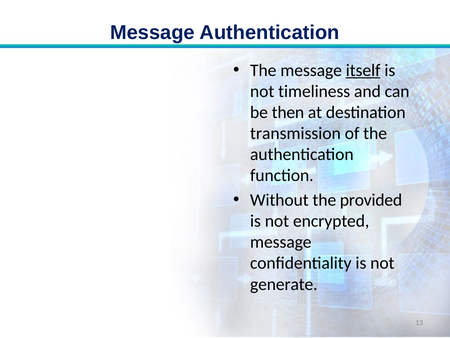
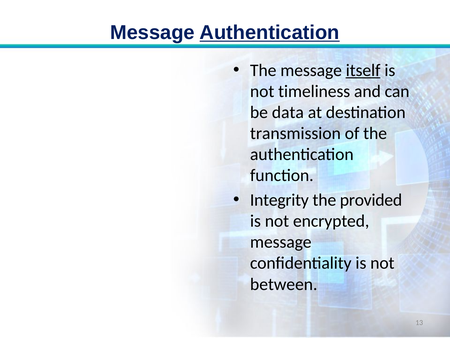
Authentication underline: none -> present (270, 33)
then: then -> data (288, 112)
Without: Without -> Integrity (279, 200)
generate: generate -> between (284, 284)
